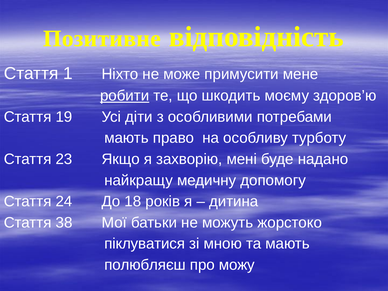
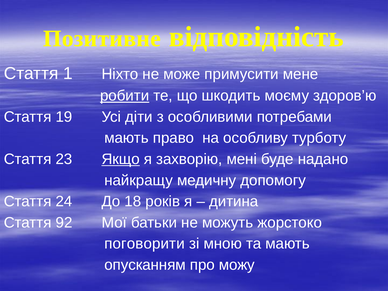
Якщо underline: none -> present (121, 159)
38: 38 -> 92 (64, 223)
піклуватися: піклуватися -> поговорити (145, 244)
полюбляєш: полюбляєш -> опусканням (145, 265)
